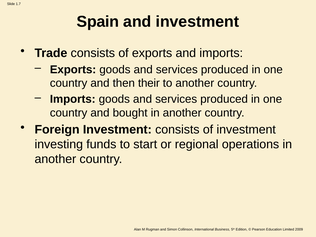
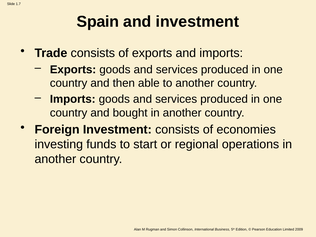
their: their -> able (149, 83)
of investment: investment -> economies (246, 130)
